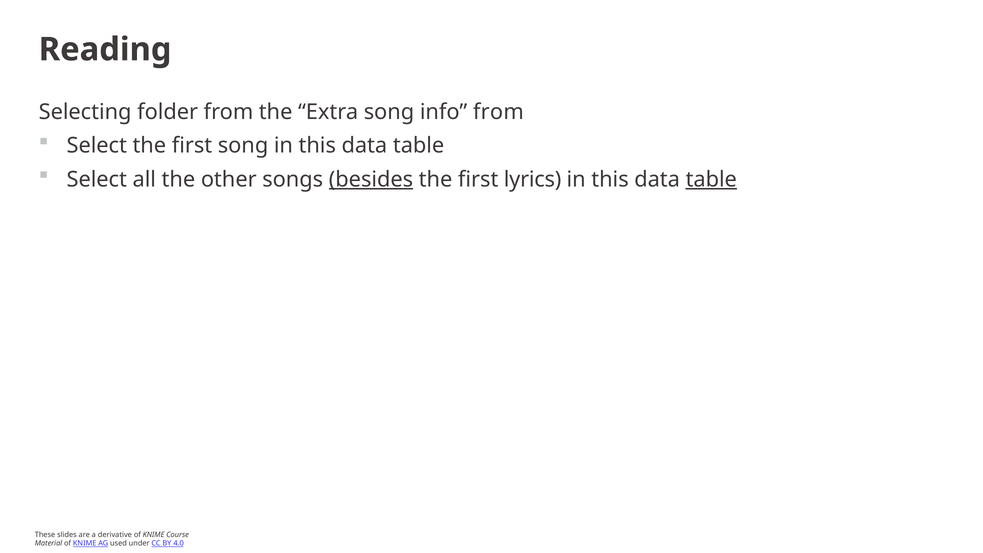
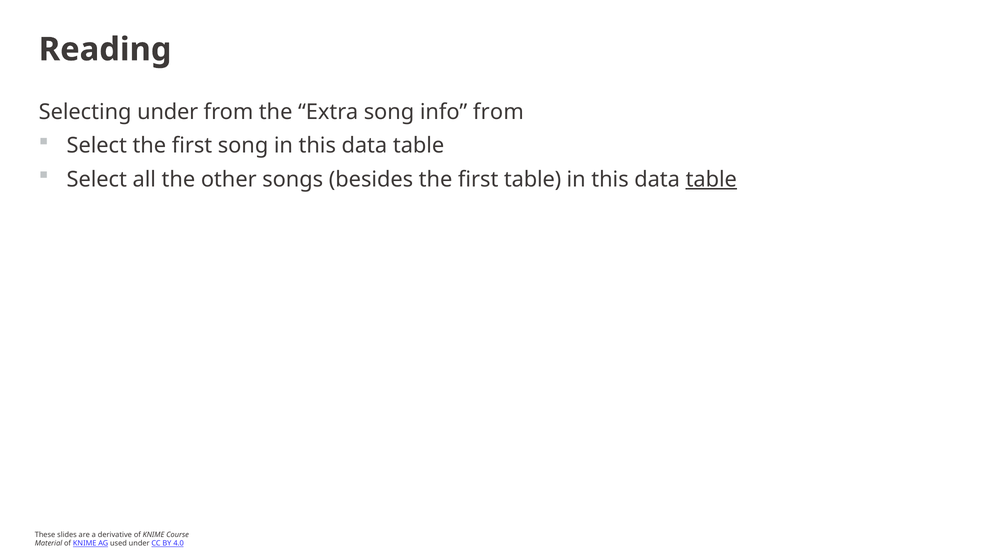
Selecting folder: folder -> under (168, 112)
besides underline: present -> none (371, 179)
first lyrics: lyrics -> table (533, 179)
